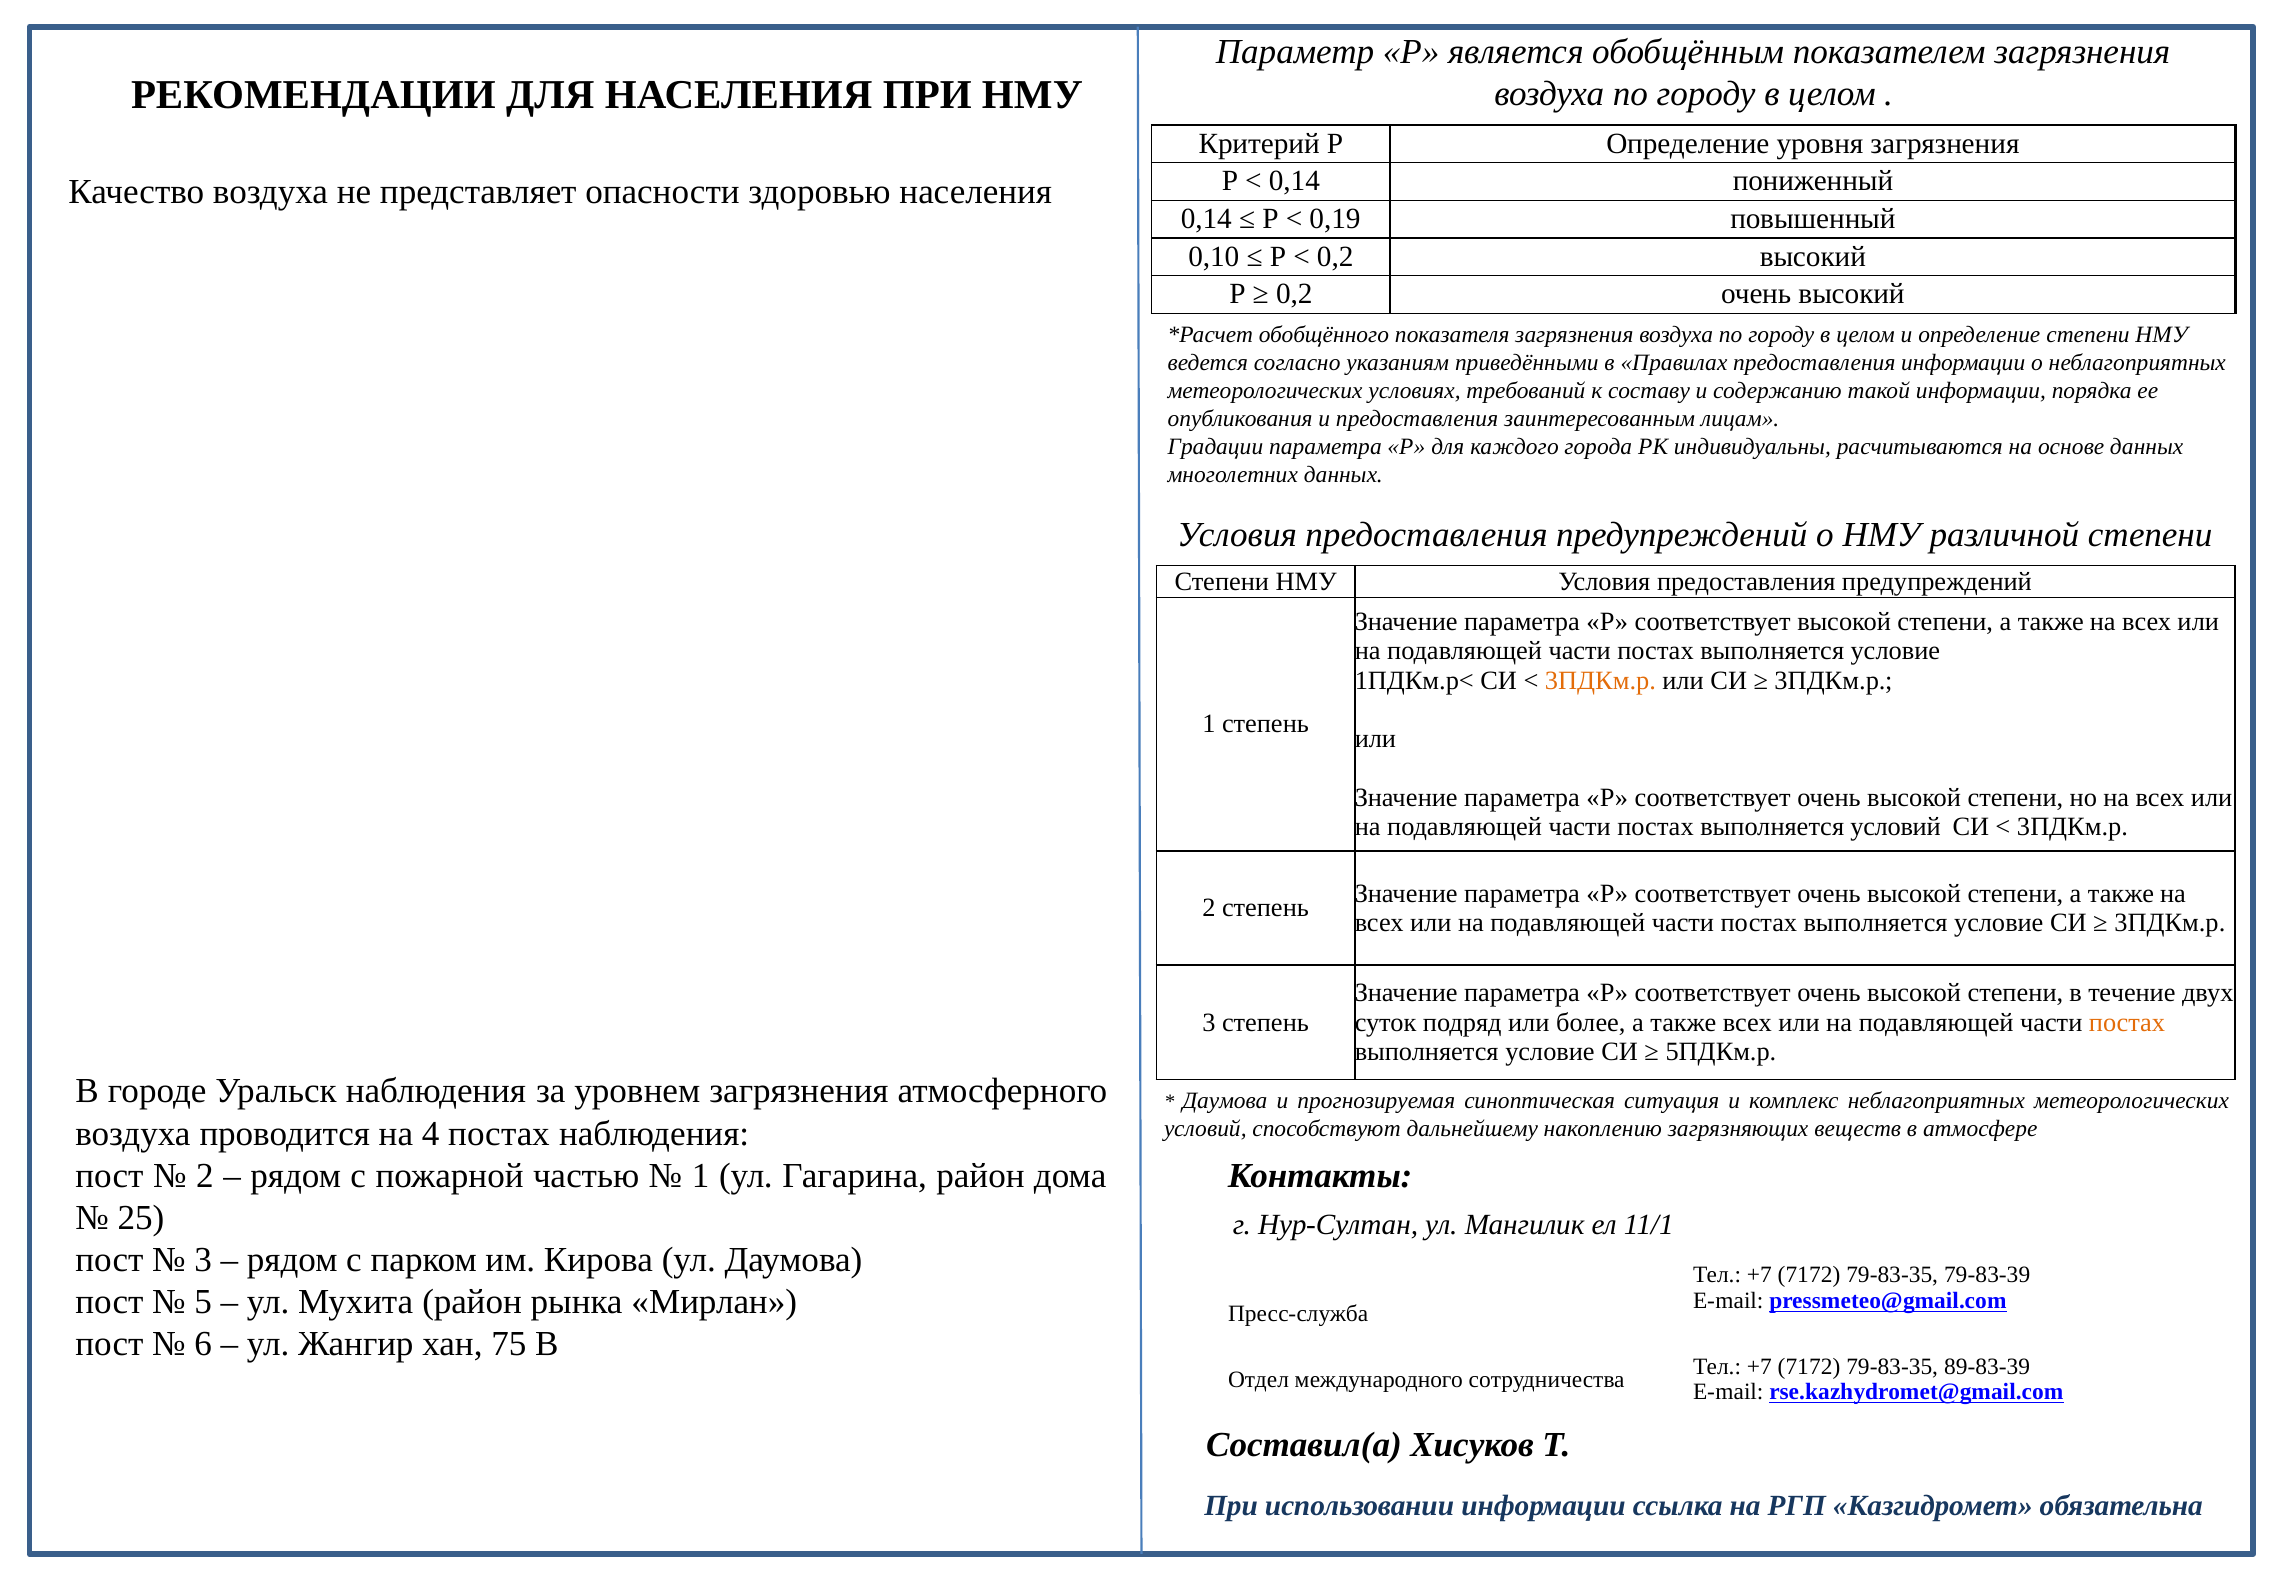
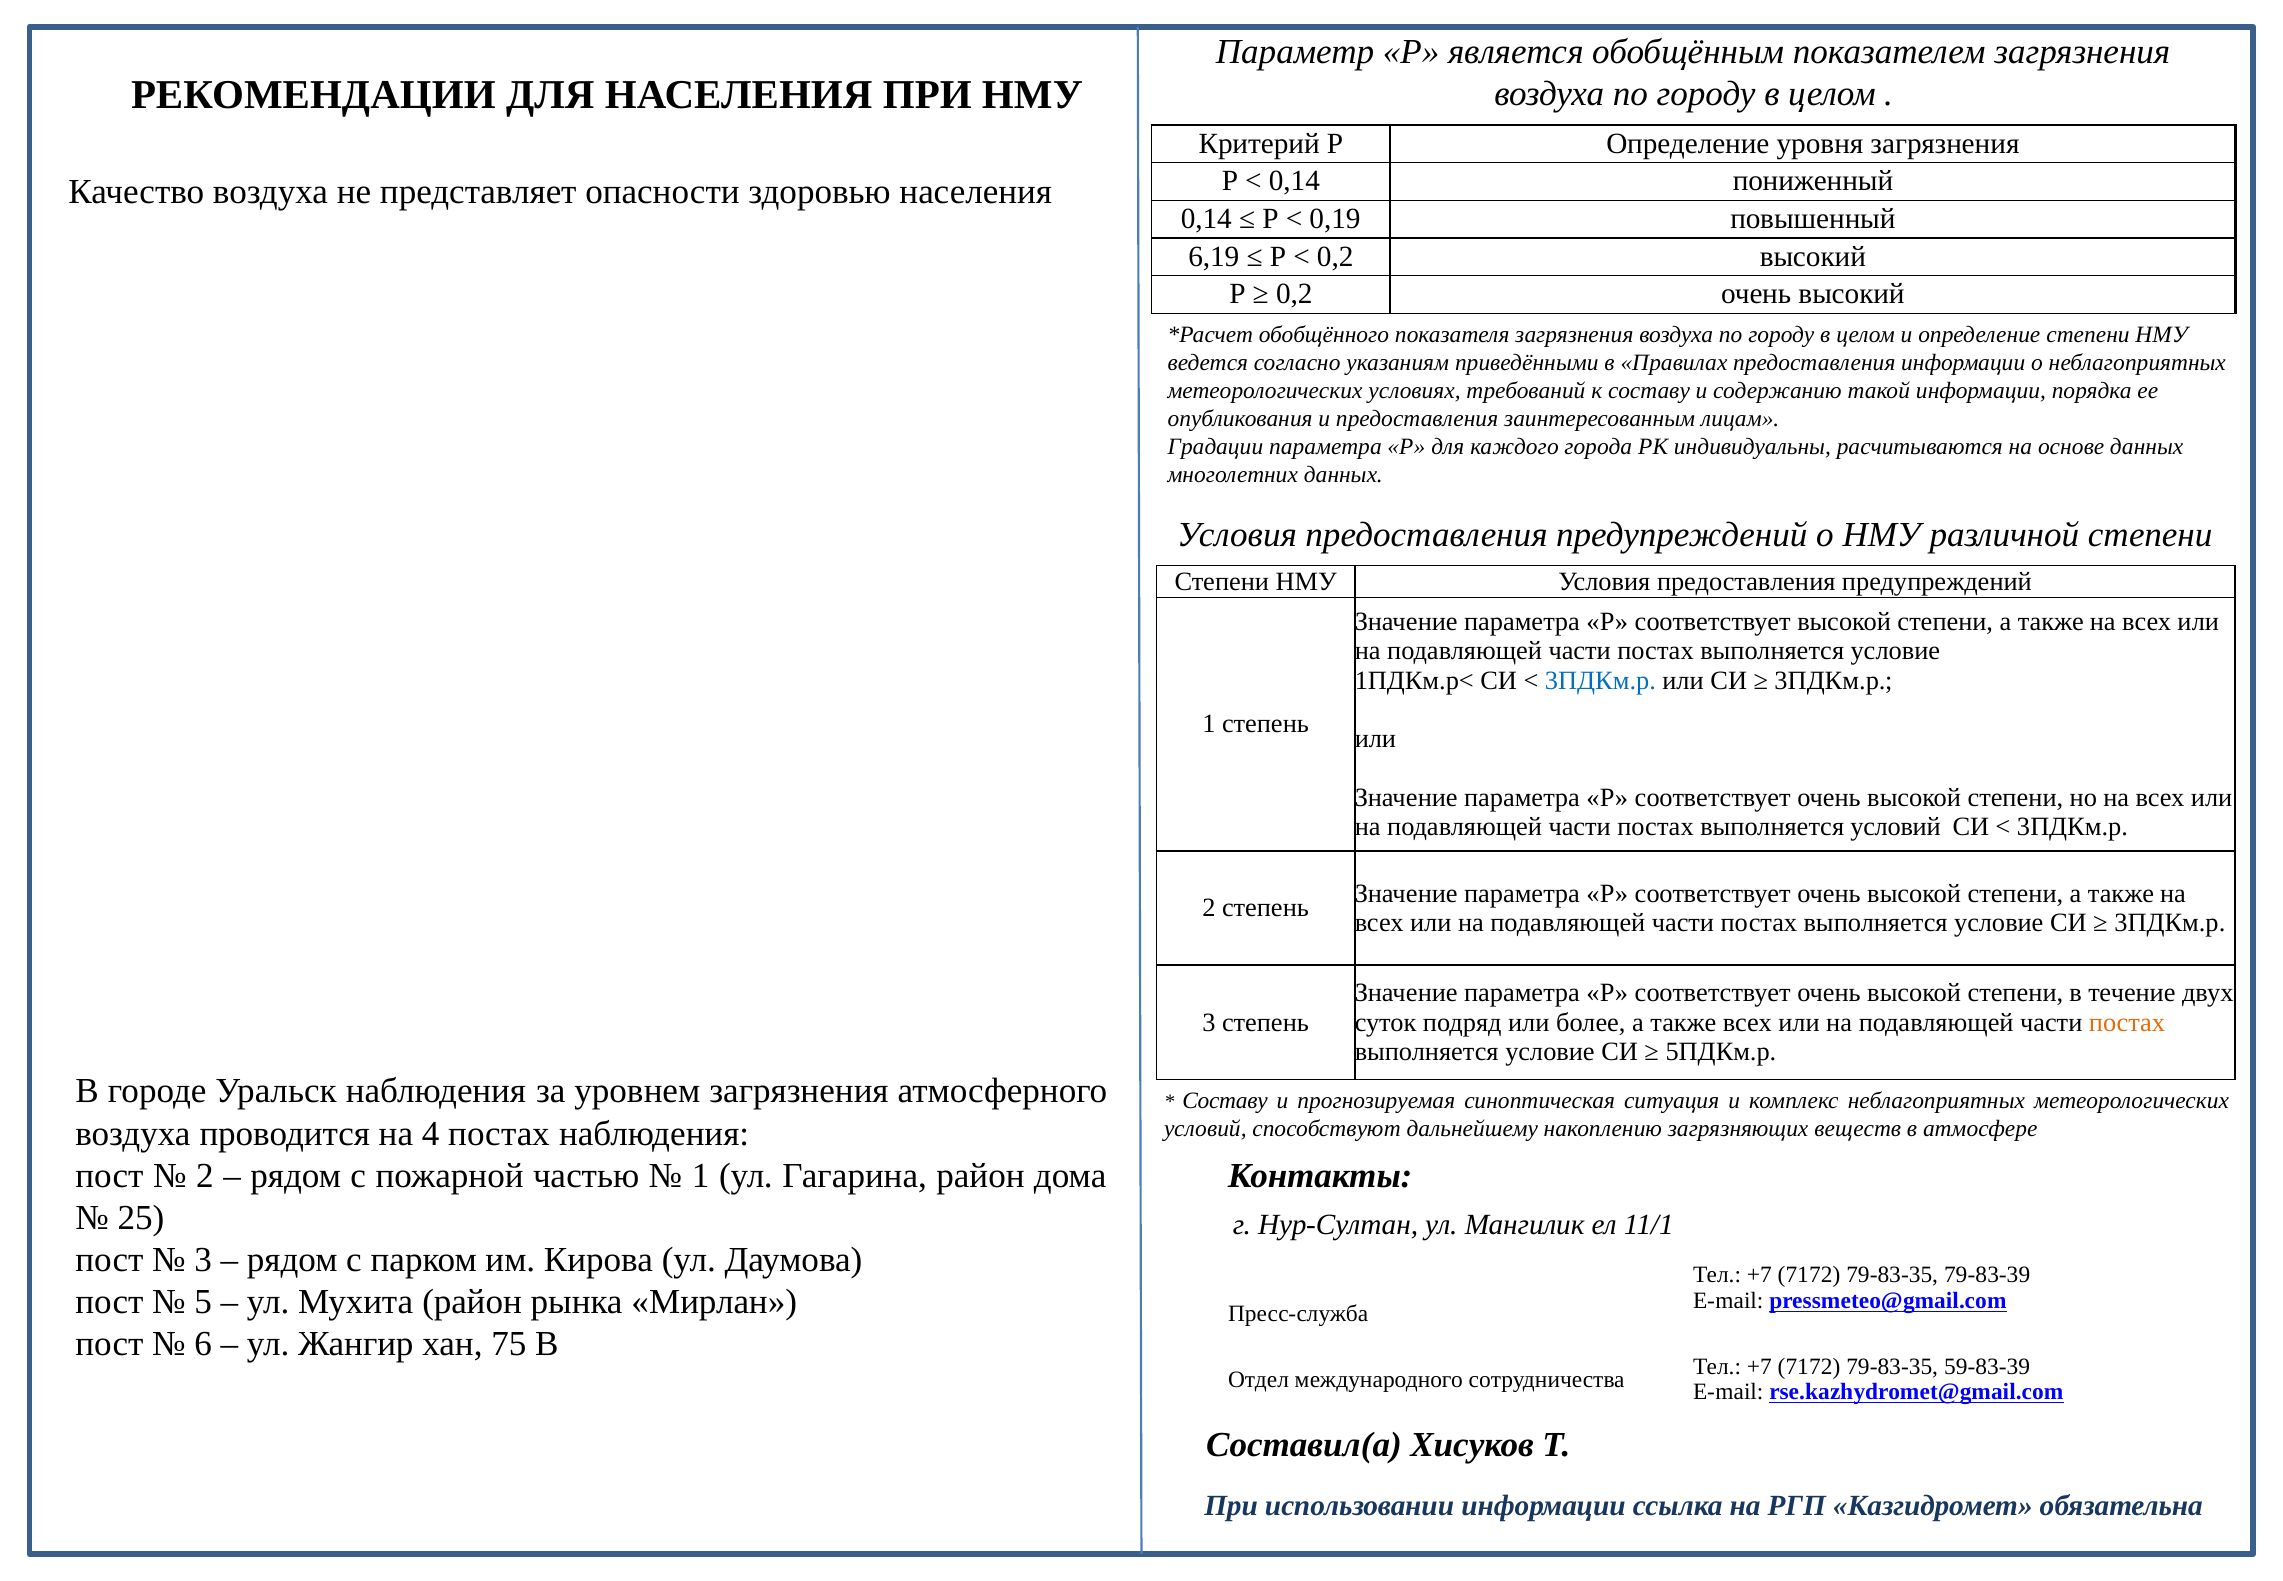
0,10: 0,10 -> 6,19 (1214, 256)
3ПДКм.р colour: orange -> blue (1600, 680)
Даумова: Даумова -> Составу (1225, 1101)
89-83-39: 89-83-39 -> 59-83-39 (1987, 1366)
